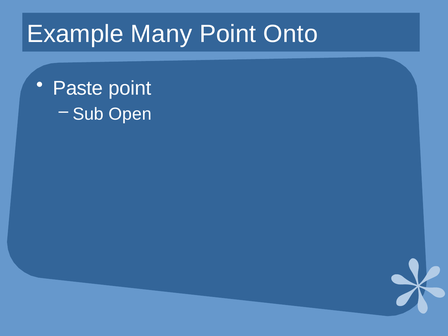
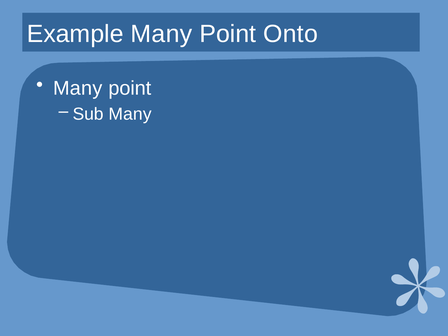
Paste: Paste -> Many (78, 88)
Sub Open: Open -> Many (130, 114)
